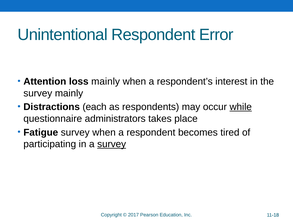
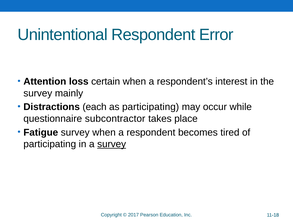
loss mainly: mainly -> certain (106, 81)
as respondents: respondents -> participating (151, 107)
while underline: present -> none (241, 107)
administrators: administrators -> subcontractor (115, 119)
